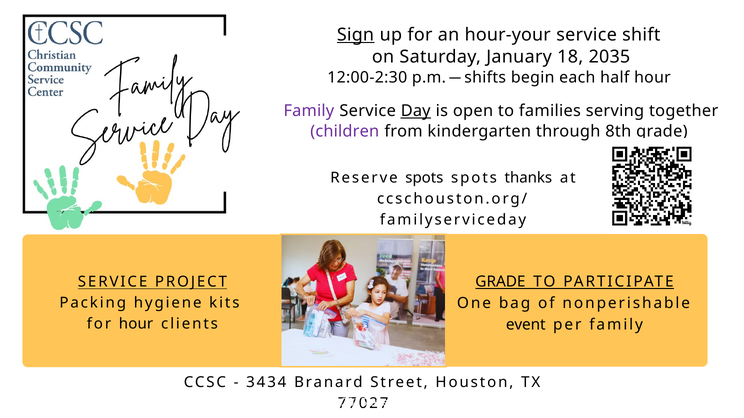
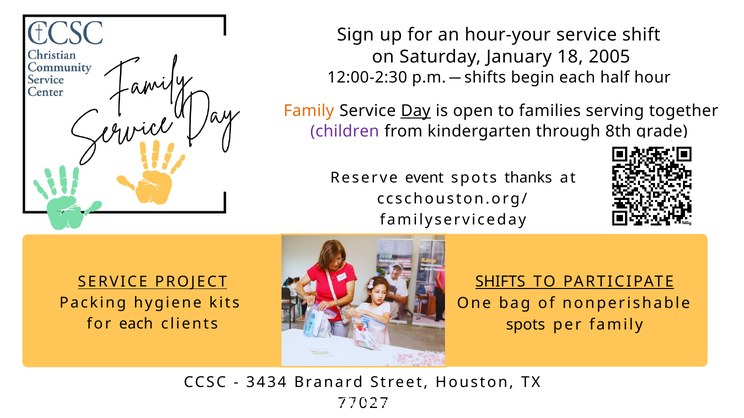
Sign underline: present -> none (356, 35)
2035: 2035 -> 2005 (609, 57)
Family colour: purple -> orange (309, 111)
Reserve spots: spots -> event (424, 178)
GRADE: GRADE -> SHIFTS (500, 282)
for hour: hour -> each (136, 324)
event: event -> spots (526, 325)
